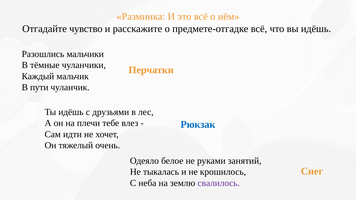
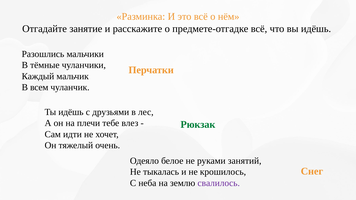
чувство: чувство -> занятие (86, 29)
пути: пути -> всем (39, 87)
Рюкзак colour: blue -> green (198, 125)
